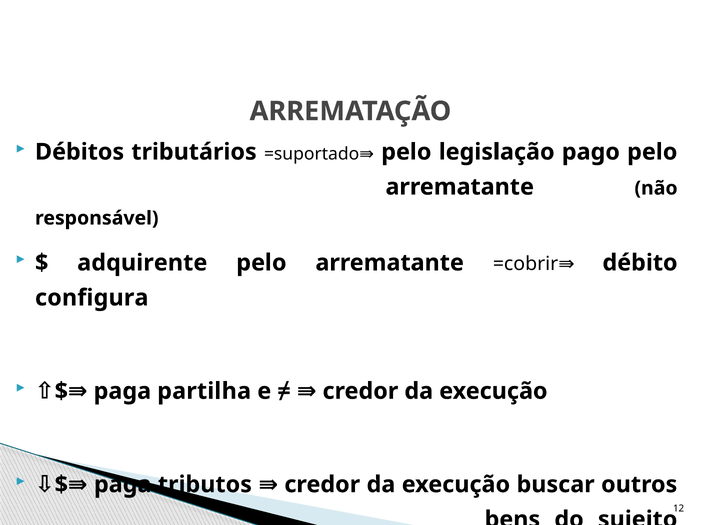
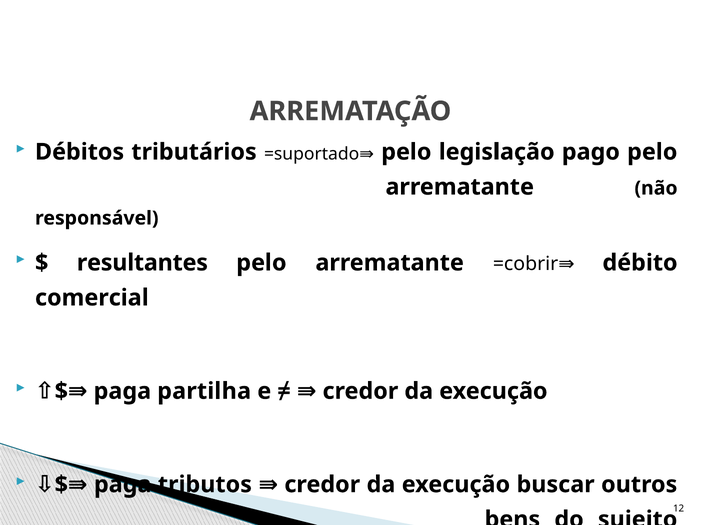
adquirente: adquirente -> resultantes (142, 263)
configura: configura -> comercial (92, 298)
